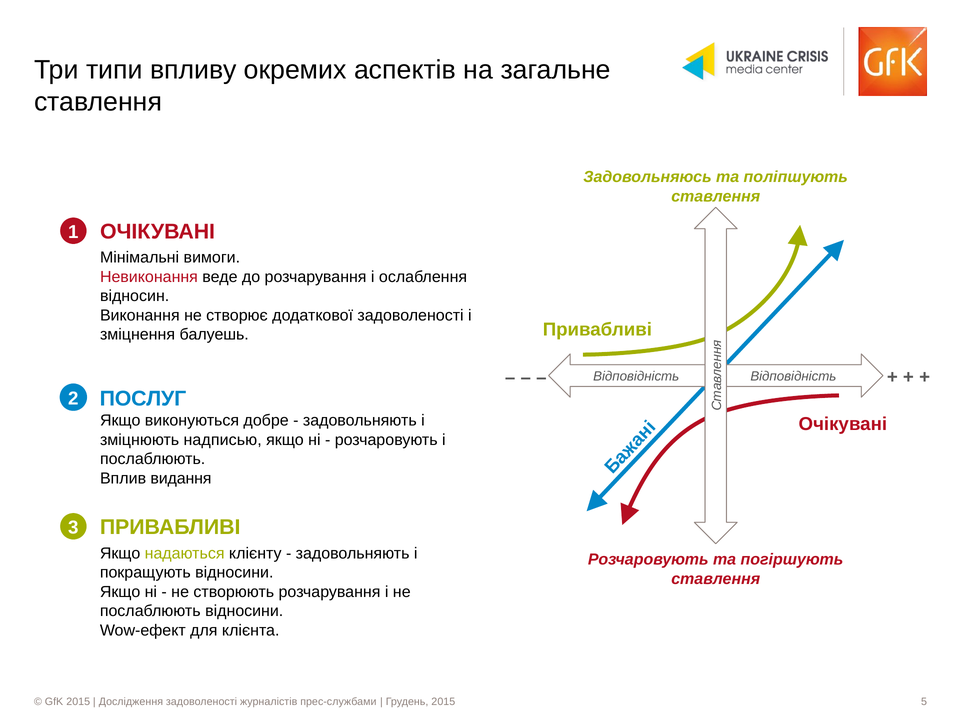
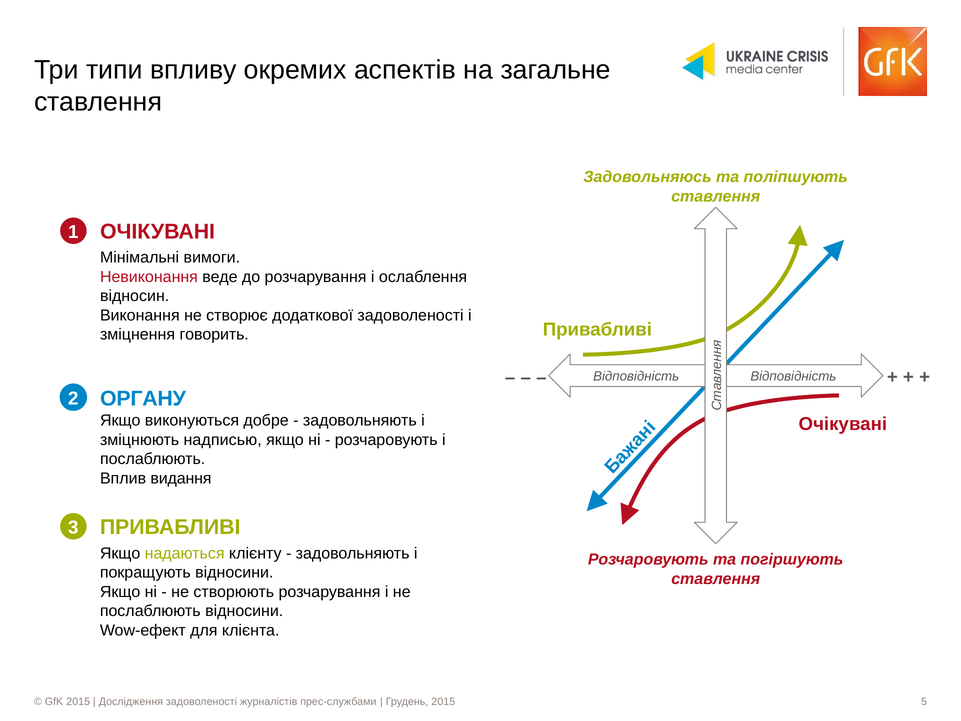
балуешь: балуешь -> говорить (214, 334)
ПОСЛУГ: ПОСЛУГ -> ОРГАНУ (143, 398)
